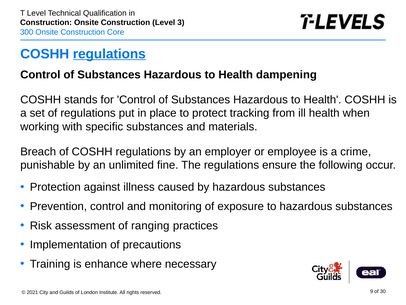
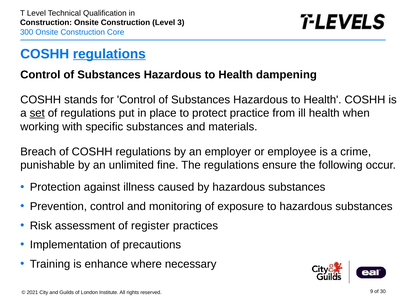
set underline: none -> present (37, 113)
tracking: tracking -> practice (250, 113)
ranging: ranging -> register (150, 225)
